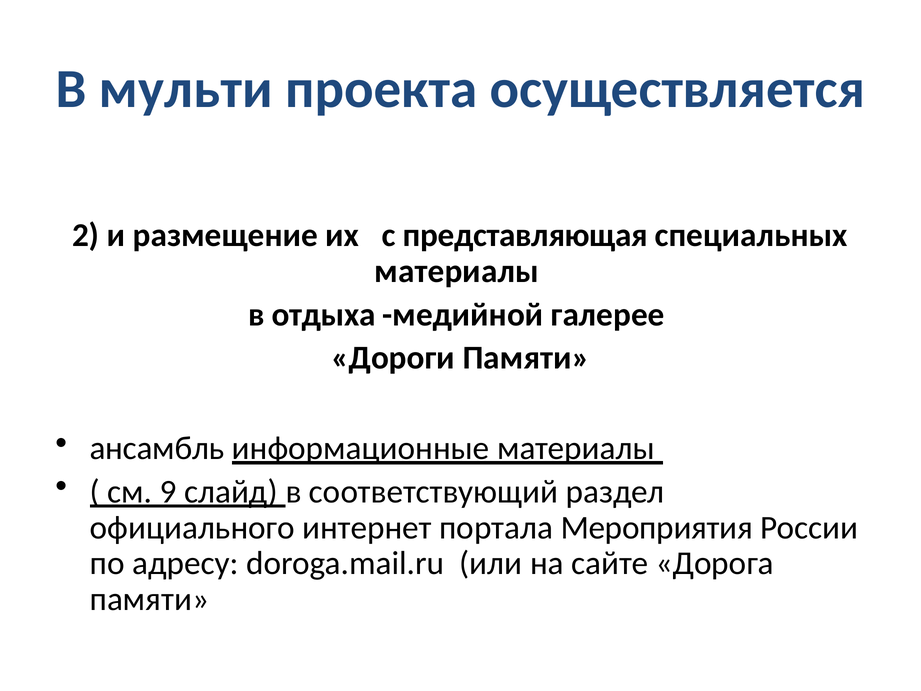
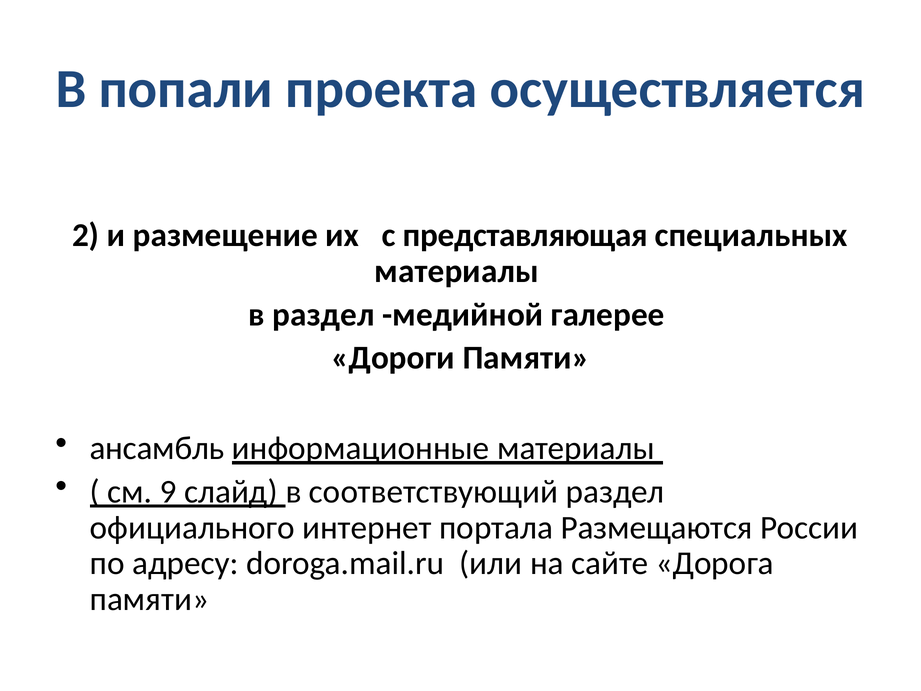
мульти: мульти -> попали (186, 89)
в отдыха: отдыха -> раздел (323, 314)
Мероприятия: Мероприятия -> Размещаются (657, 527)
